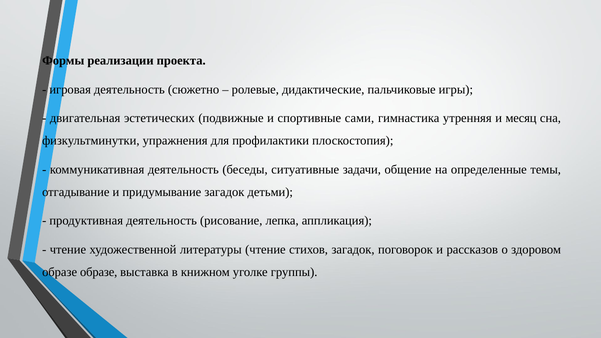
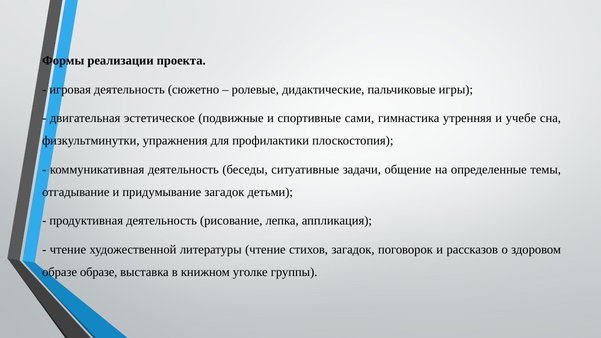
эстетических: эстетических -> эстетическое (159, 118)
месяц: месяц -> учебе (521, 118)
